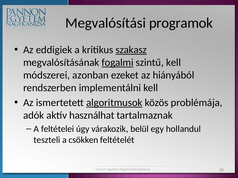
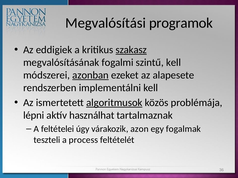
fogalmi underline: present -> none (118, 63)
azonban underline: none -> present (91, 75)
hiányából: hiányából -> alapesete (173, 75)
adók: adók -> lépni (34, 116)
belül: belül -> azon (139, 129)
hollandul: hollandul -> fogalmak (183, 129)
csökken: csökken -> process (83, 140)
